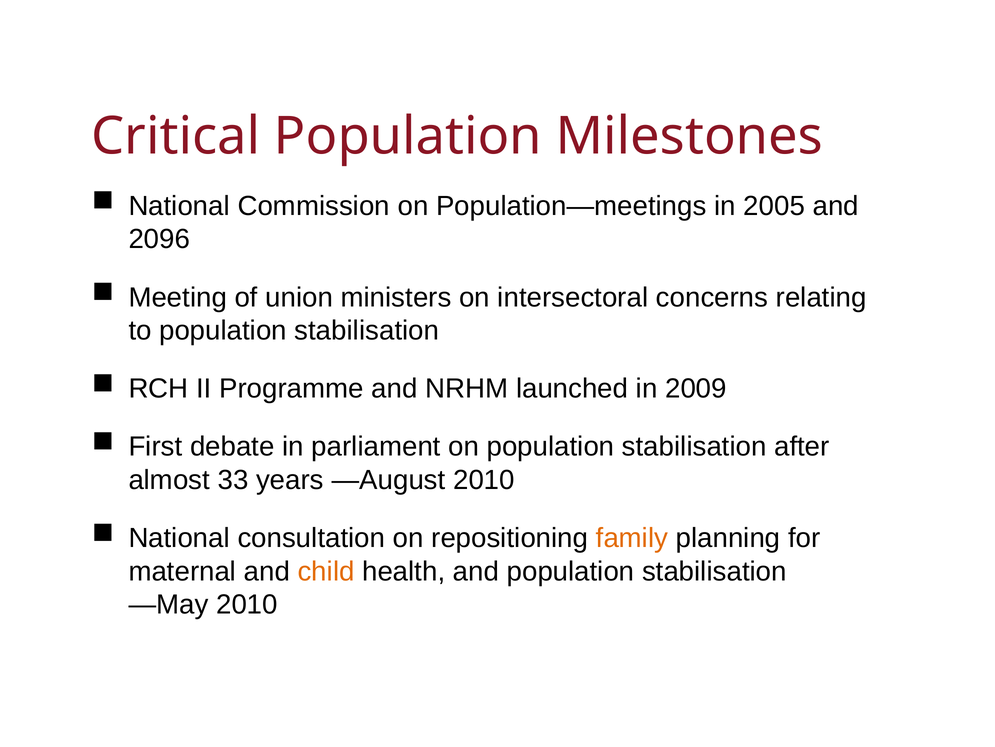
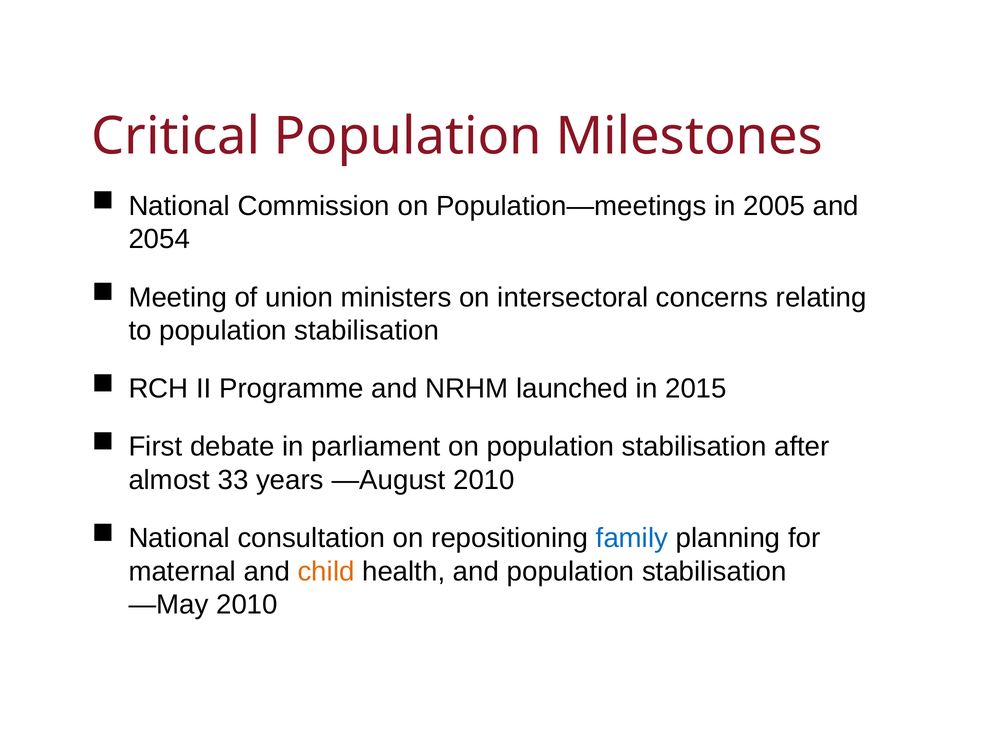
2096: 2096 -> 2054 (159, 239)
2009: 2009 -> 2015 (696, 388)
family colour: orange -> blue (632, 538)
